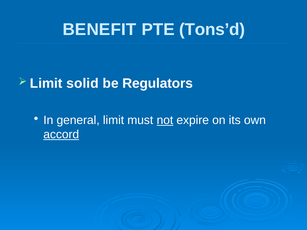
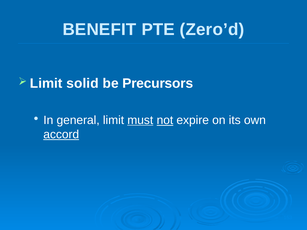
Tons’d: Tons’d -> Zero’d (212, 30)
Regulators: Regulators -> Precursors (158, 84)
must underline: none -> present (140, 120)
